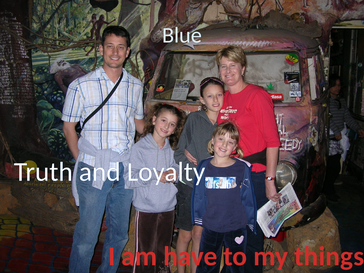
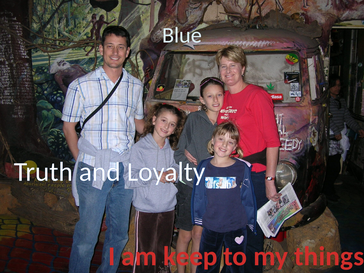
have: have -> keep (190, 256)
